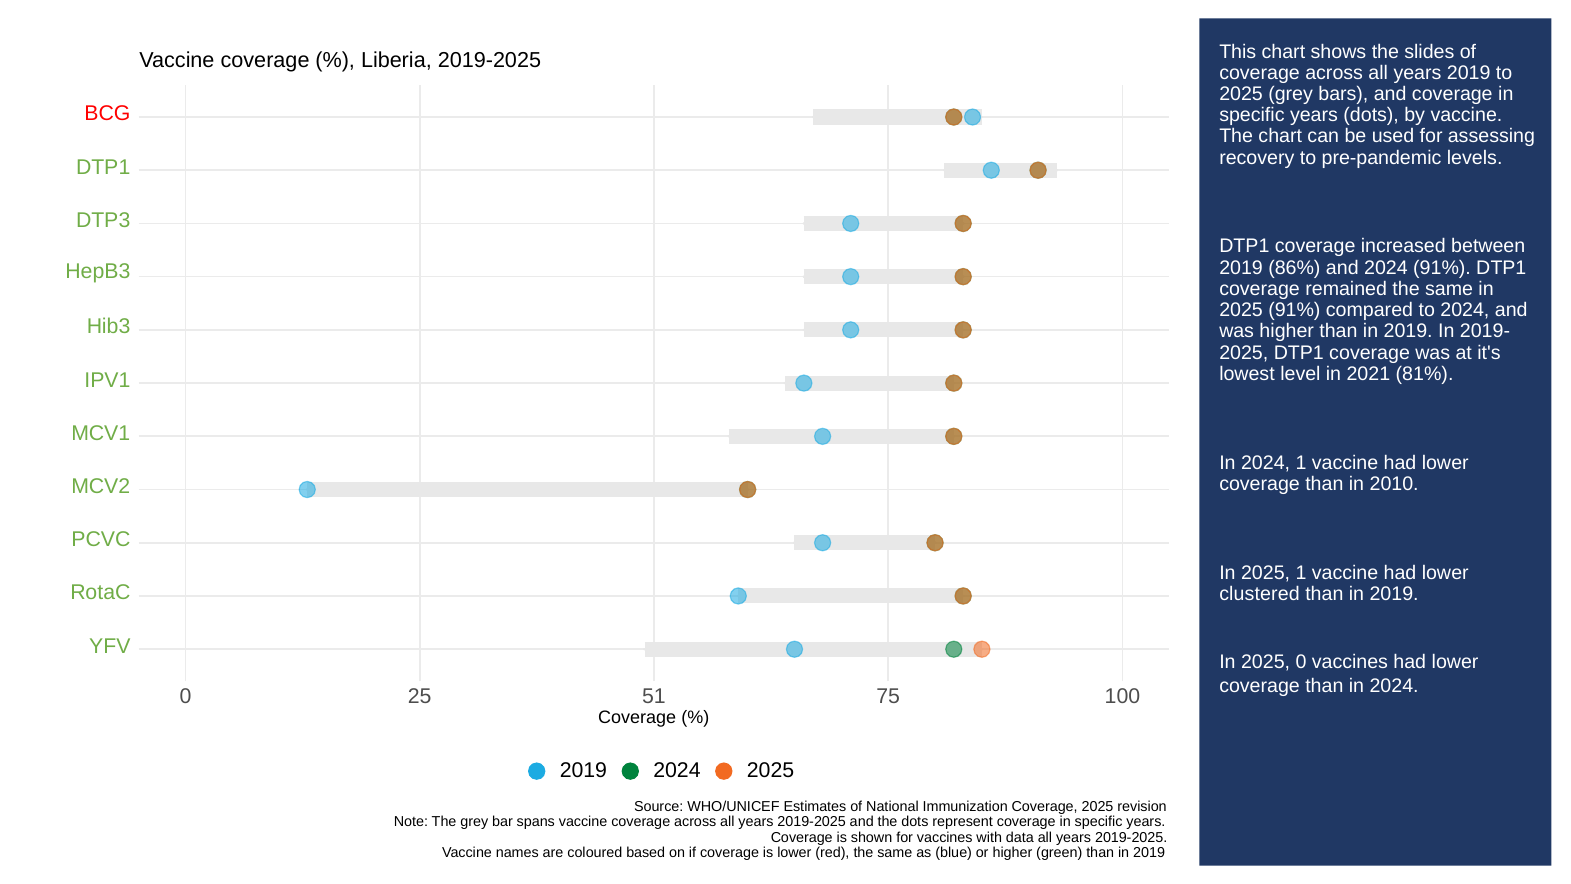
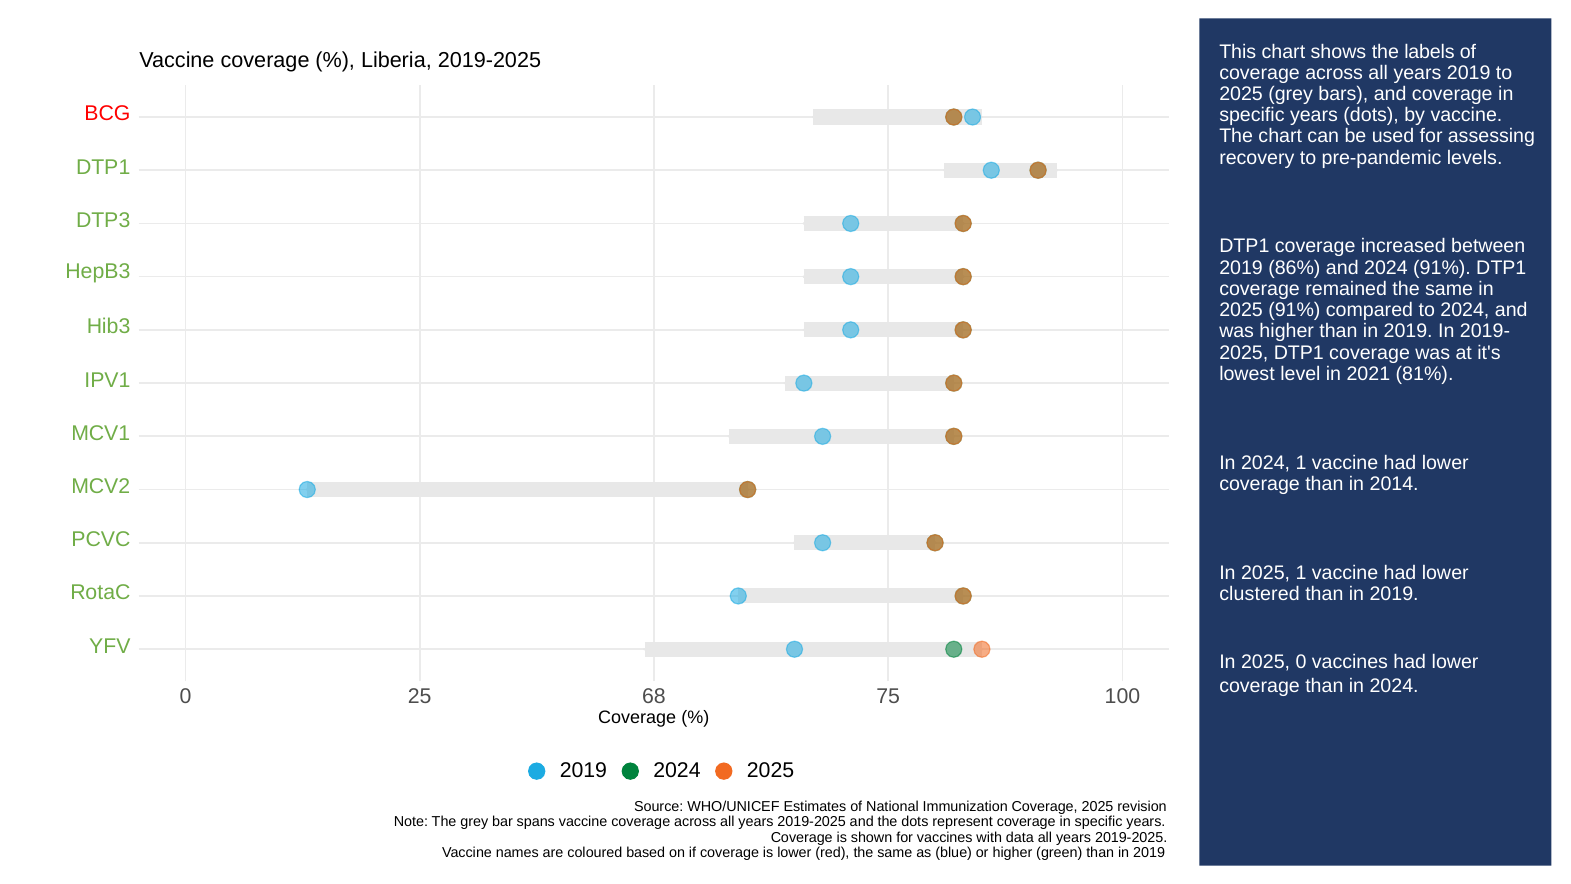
slides: slides -> labels (1429, 52)
2010: 2010 -> 2014 (1394, 484)
51: 51 -> 68 (654, 696)
